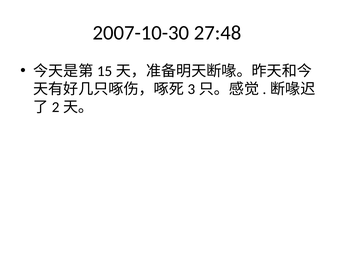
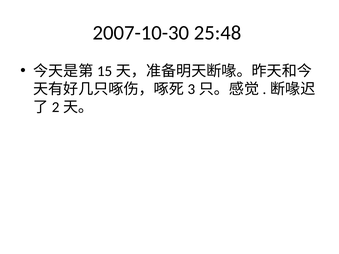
27:48: 27:48 -> 25:48 (218, 33)
